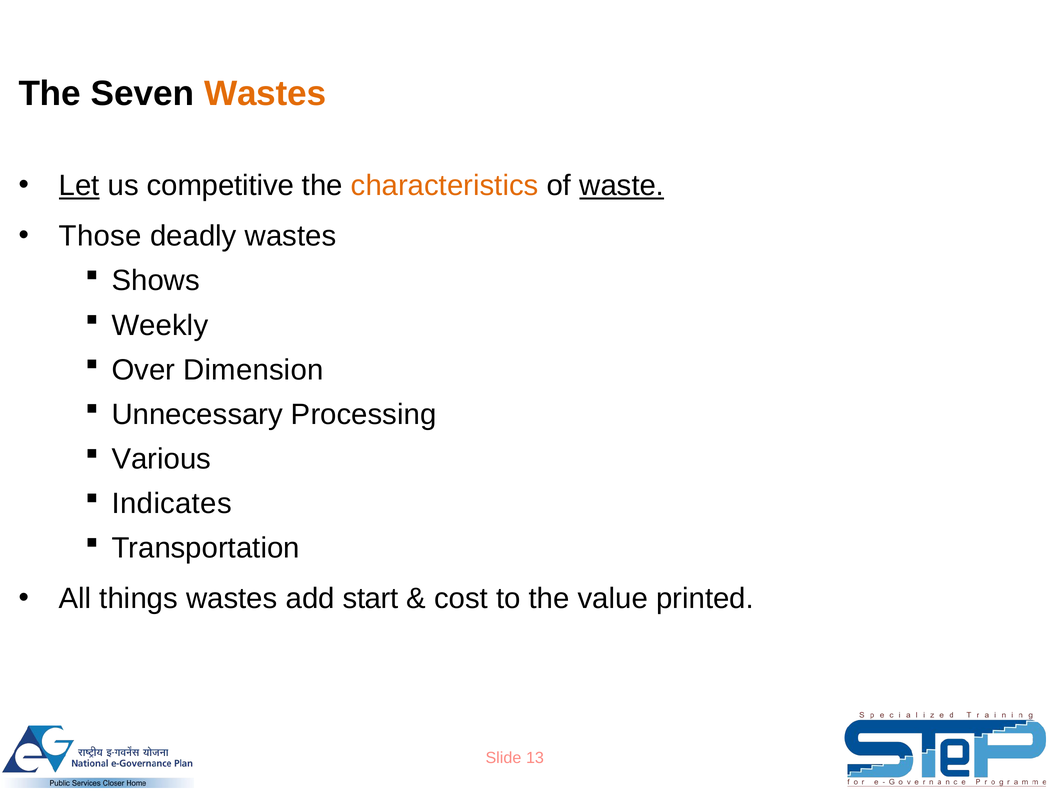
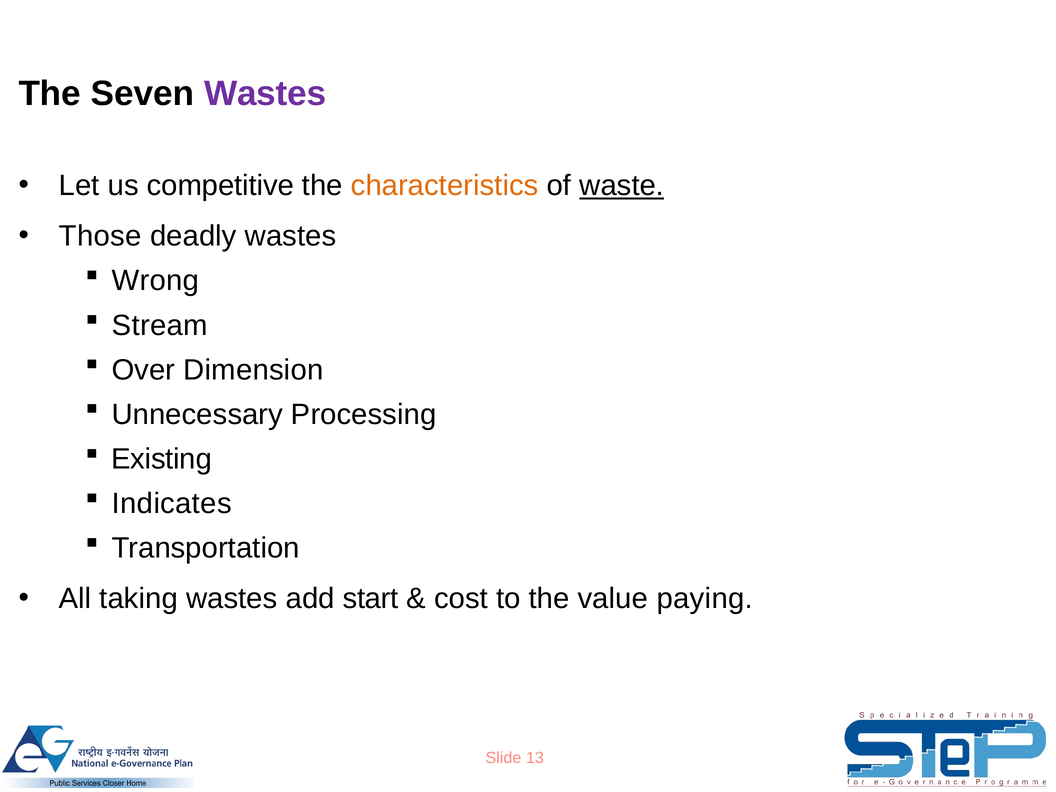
Wastes colour: orange -> purple (265, 94)
Let underline: present -> none (79, 186)
Shows: Shows -> Wrong (156, 281)
Weekly: Weekly -> Stream (160, 325)
Various: Various -> Existing (161, 459)
things: things -> taking (139, 599)
printed: printed -> paying (705, 599)
